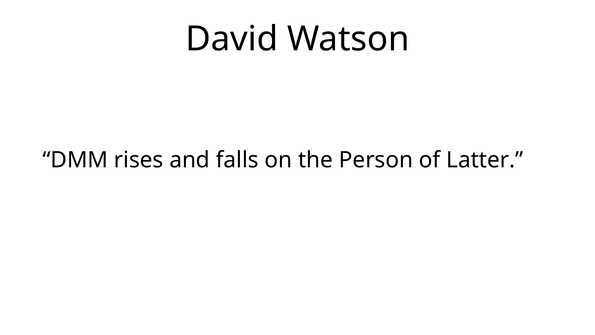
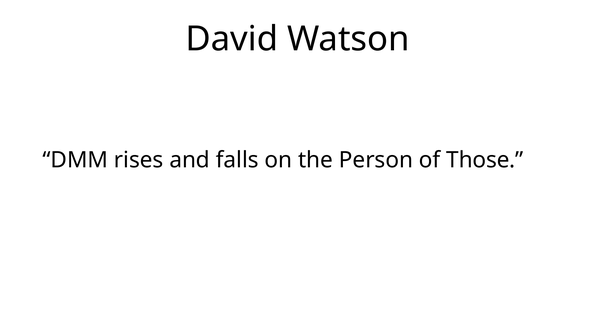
Latter: Latter -> Those (485, 160)
